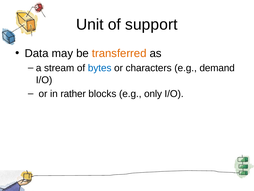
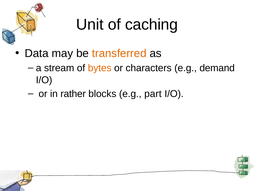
support: support -> caching (152, 25)
bytes colour: blue -> orange (100, 68)
only: only -> part (153, 94)
